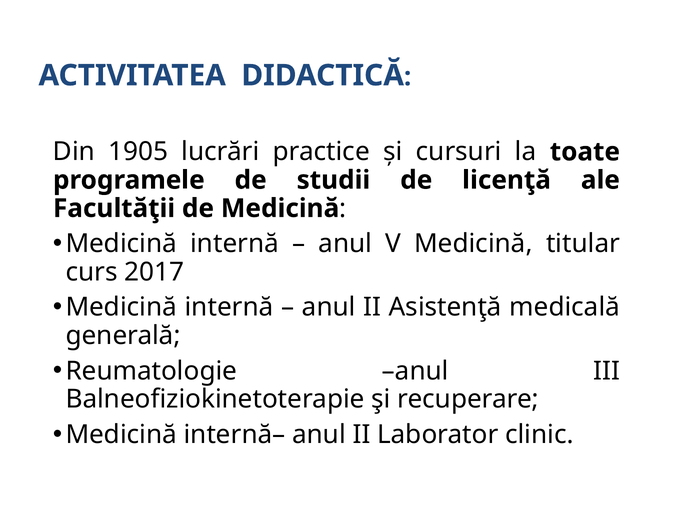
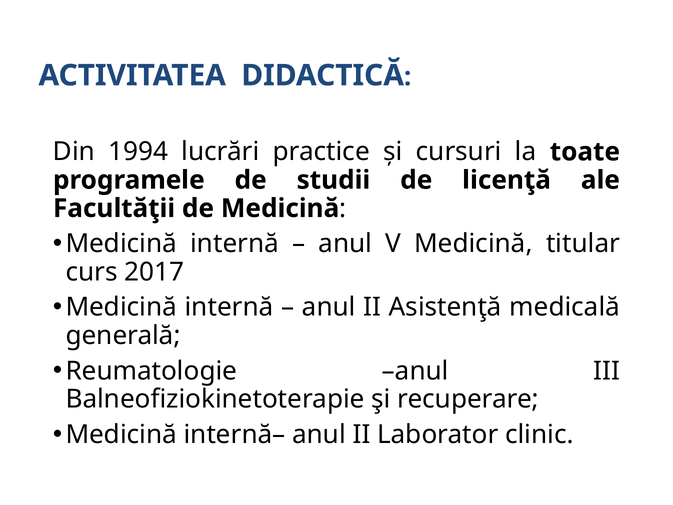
1905: 1905 -> 1994 (138, 152)
